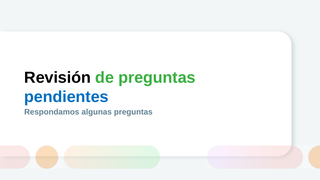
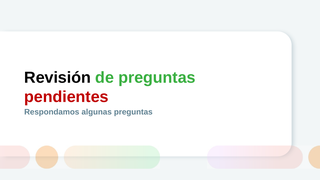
pendientes colour: blue -> red (66, 97)
